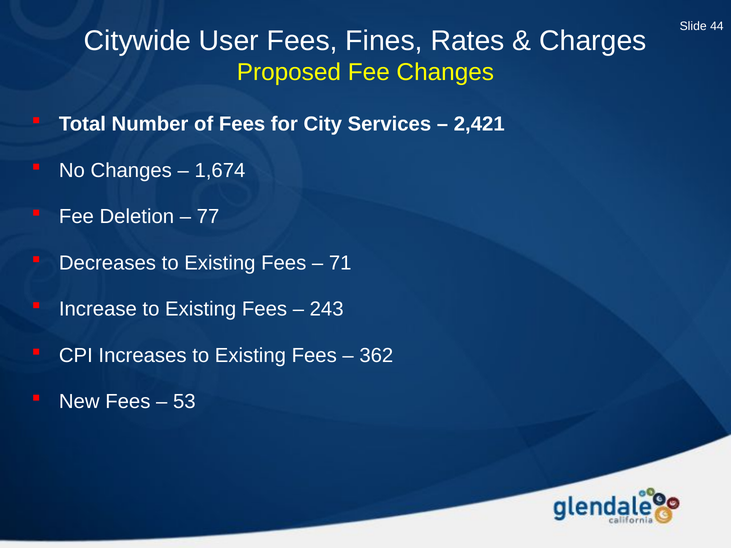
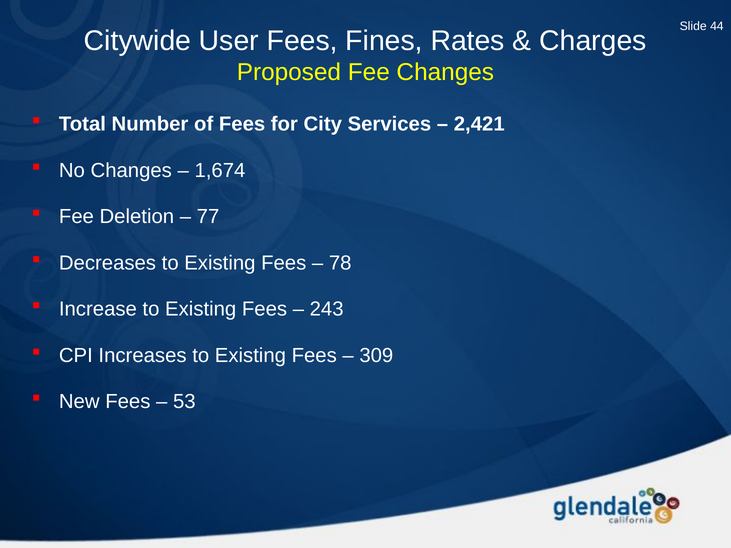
71: 71 -> 78 (340, 263)
362: 362 -> 309 (376, 356)
